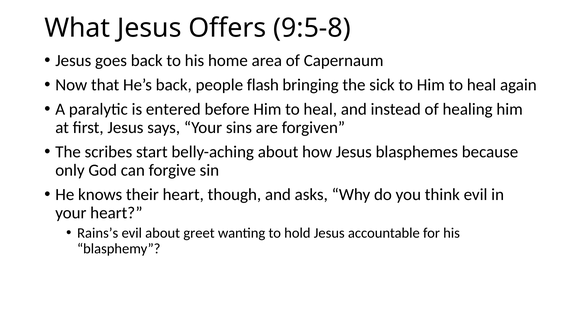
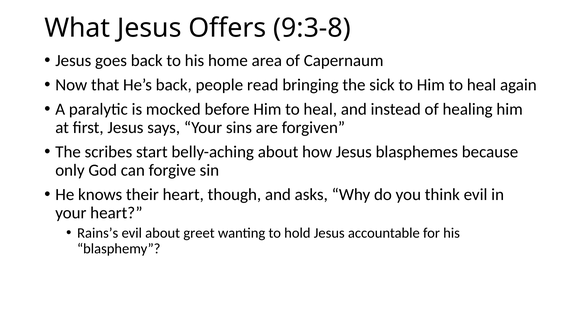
9:5-8: 9:5-8 -> 9:3-8 (312, 28)
flash: flash -> read (263, 85)
entered: entered -> mocked (173, 110)
